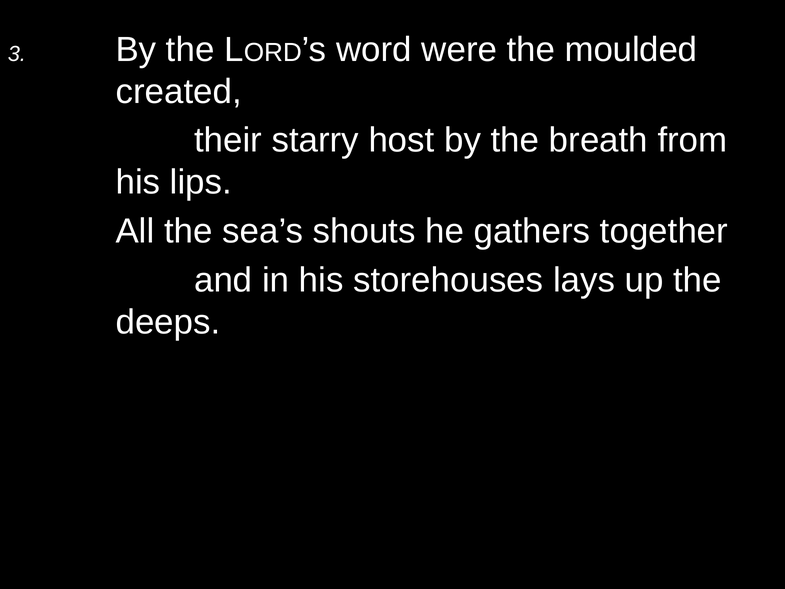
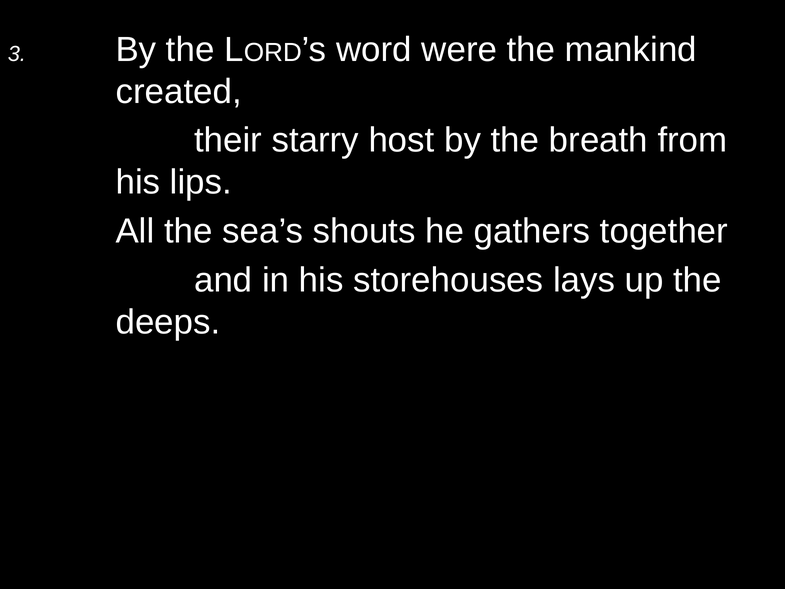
moulded: moulded -> mankind (631, 50)
